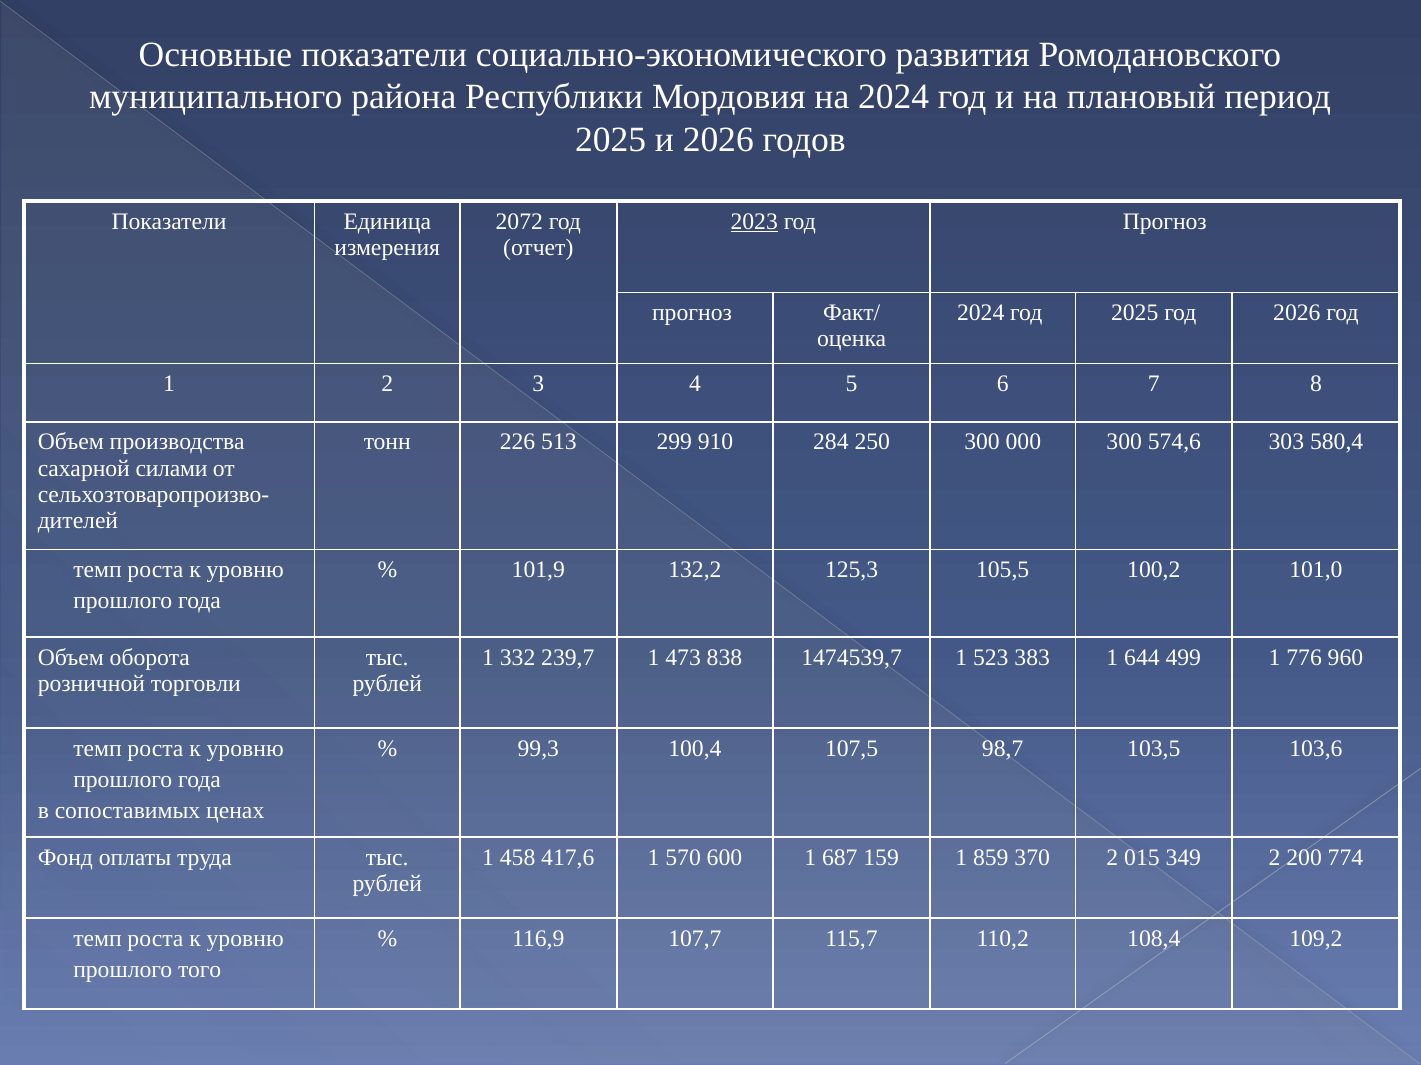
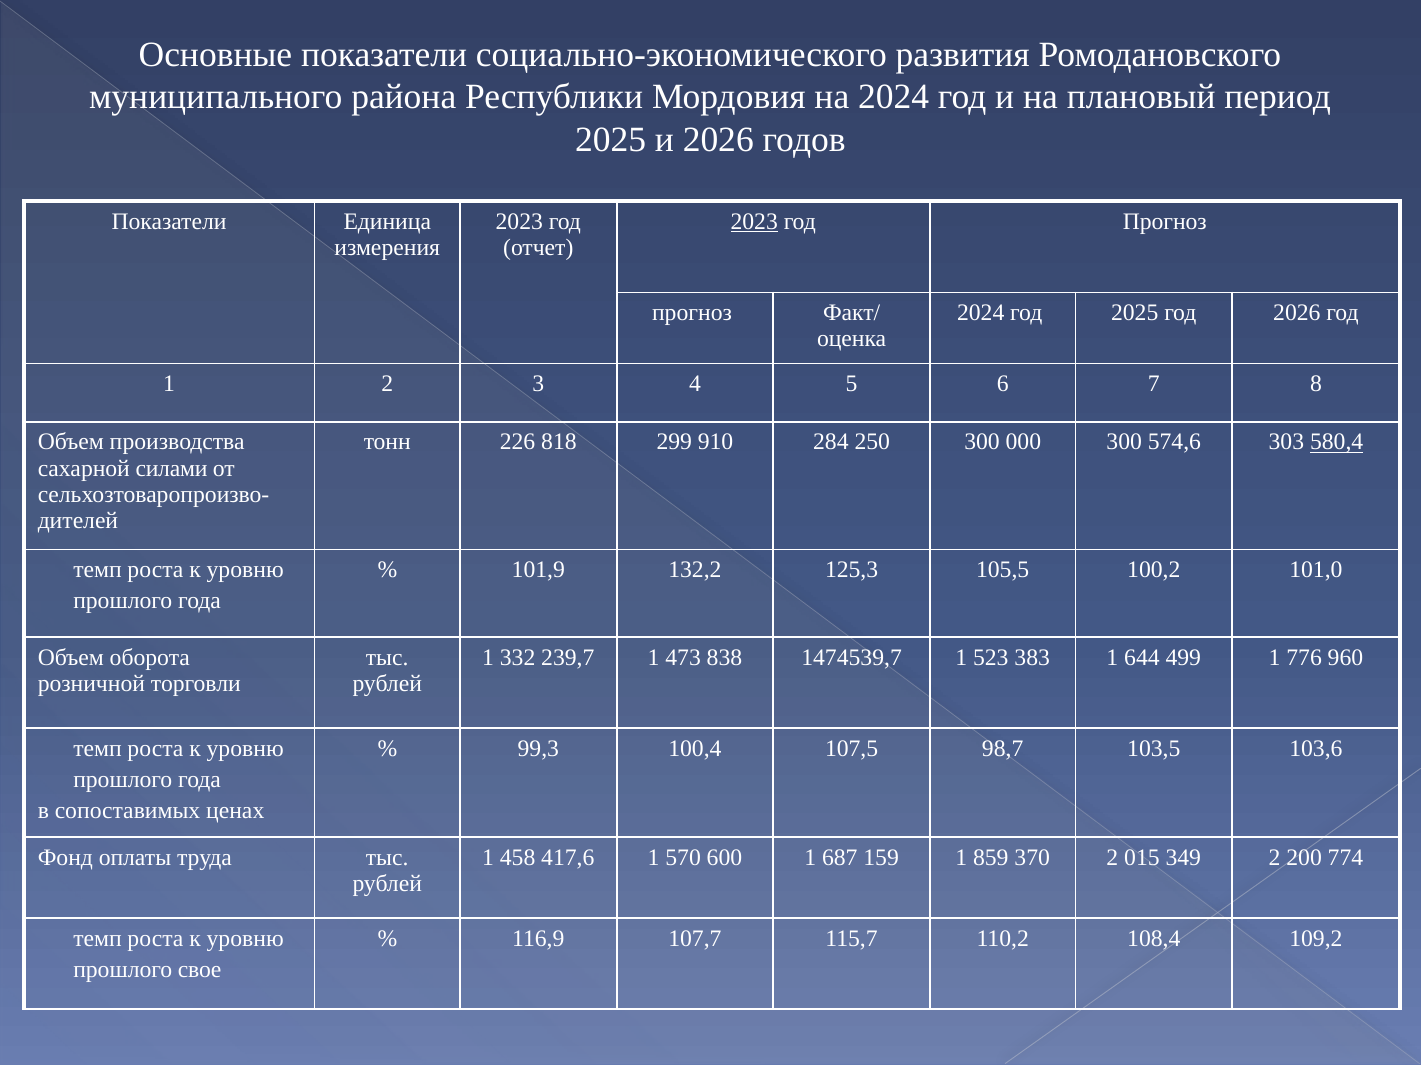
2072: 2072 -> 2023 (519, 222)
513: 513 -> 818 (559, 442)
580,4 underline: none -> present (1337, 442)
того: того -> свое (200, 970)
